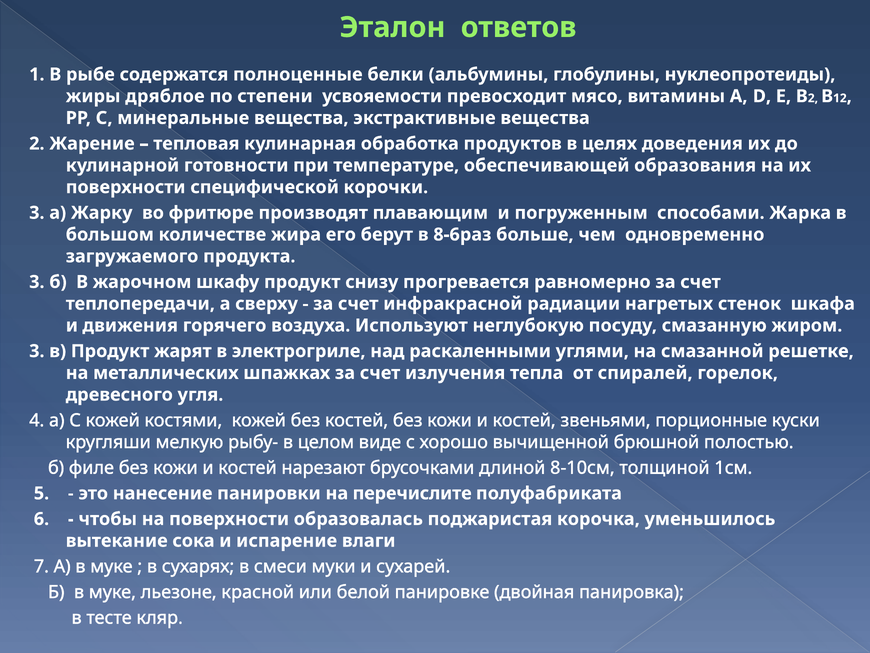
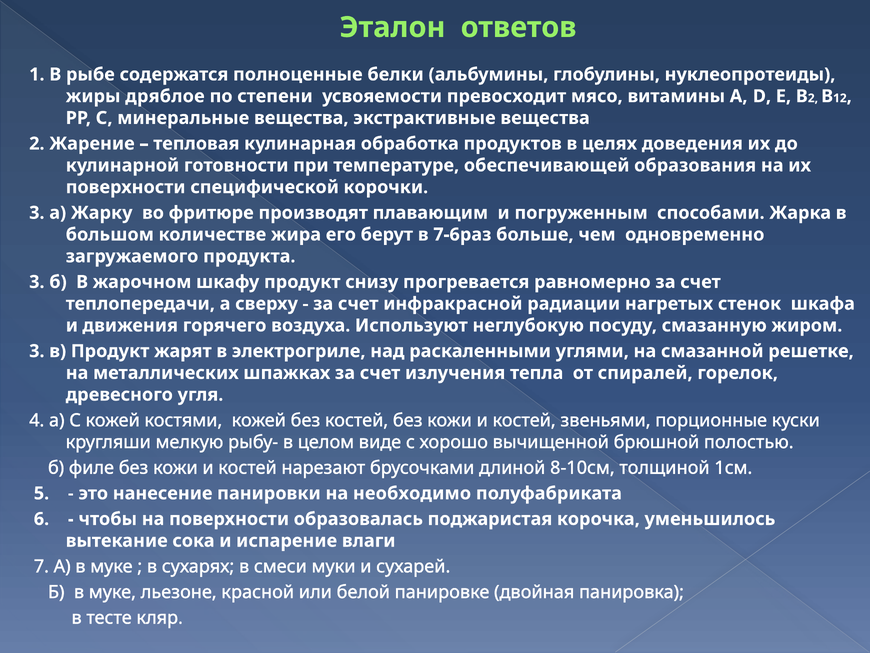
8-6раз: 8-6раз -> 7-6раз (462, 234)
перечислите: перечислите -> необходимо (412, 493)
